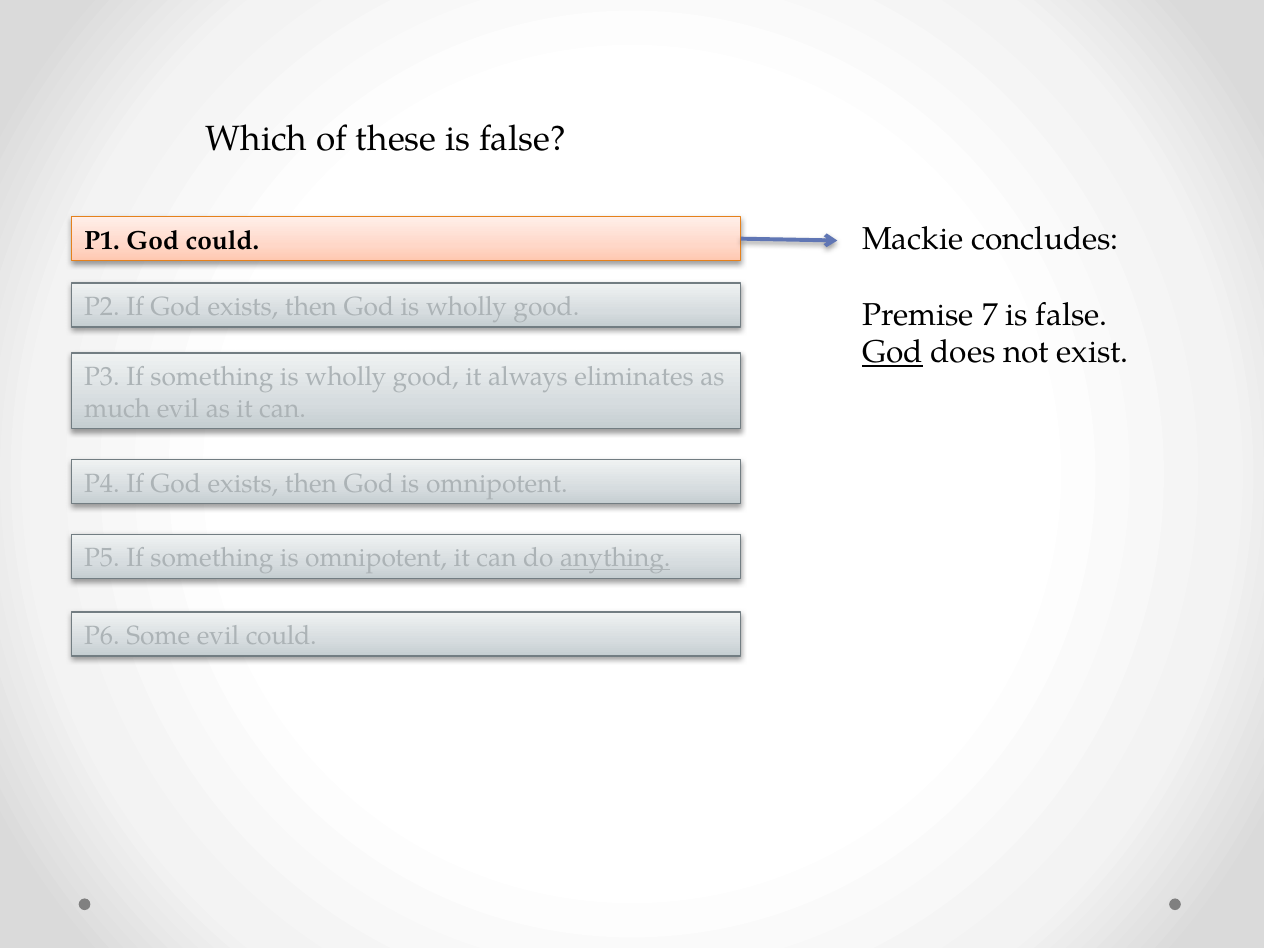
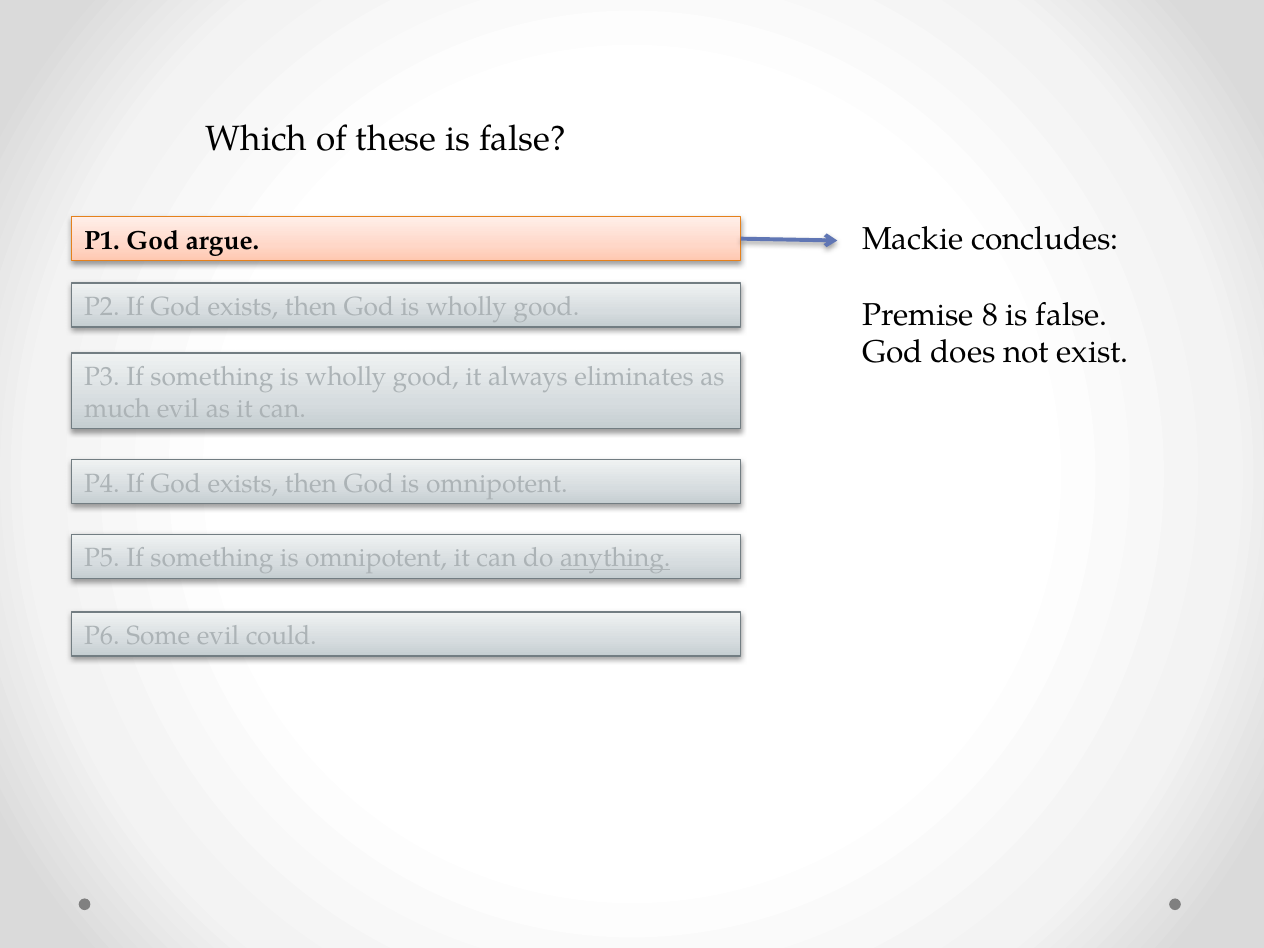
God could: could -> argue (222, 241)
7: 7 -> 8 (990, 315)
God underline: present -> none (892, 352)
